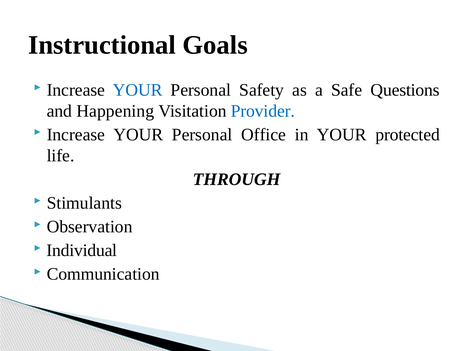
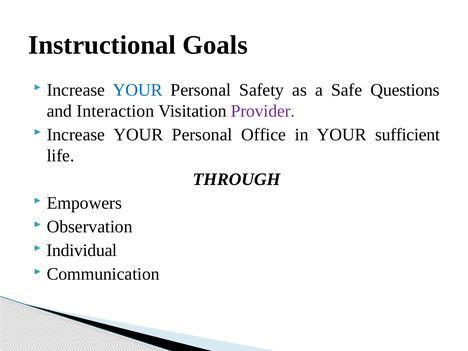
Happening: Happening -> Interaction (115, 111)
Provider colour: blue -> purple (263, 111)
protected: protected -> sufficient (408, 135)
Stimulants: Stimulants -> Empowers (84, 203)
